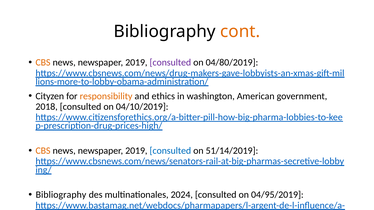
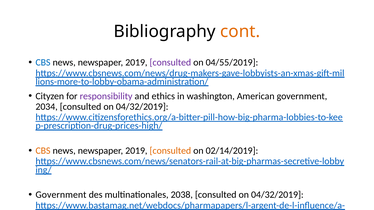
CBS colour: orange -> blue (43, 63)
04/80/2019: 04/80/2019 -> 04/55/2019 (232, 63)
responsibility colour: orange -> purple (106, 96)
2018: 2018 -> 2034 (47, 107)
04/10/2019: 04/10/2019 -> 04/32/2019 (142, 107)
consulted colour: blue -> orange (170, 151)
51/14/2019: 51/14/2019 -> 02/14/2019 (232, 151)
Bibliography: Bibliography -> Government (61, 195)
2024: 2024 -> 2038 (182, 195)
04/95/2019: 04/95/2019 -> 04/32/2019 (277, 195)
